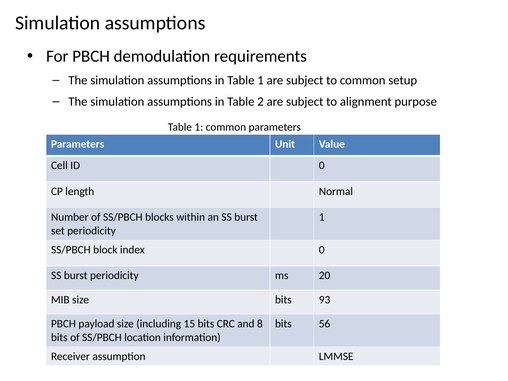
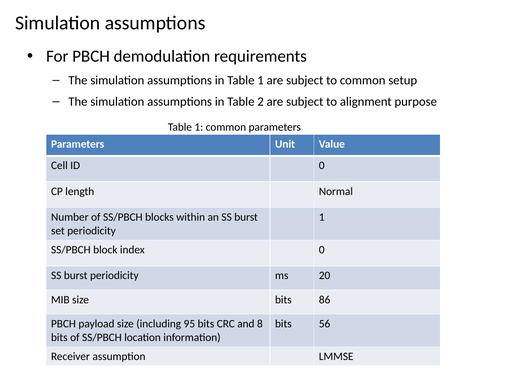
93: 93 -> 86 (325, 300)
15: 15 -> 95 (189, 324)
